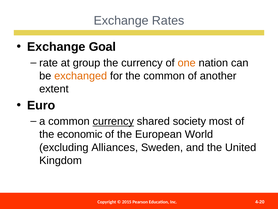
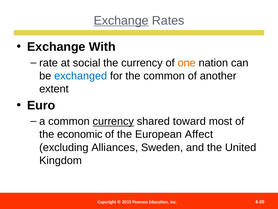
Exchange underline: none -> present (121, 21)
Goal: Goal -> With (102, 47)
group: group -> social (87, 63)
exchanged colour: orange -> blue (81, 76)
society: society -> toward (189, 121)
World: World -> Affect (199, 134)
